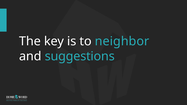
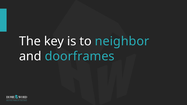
suggestions: suggestions -> doorframes (80, 56)
